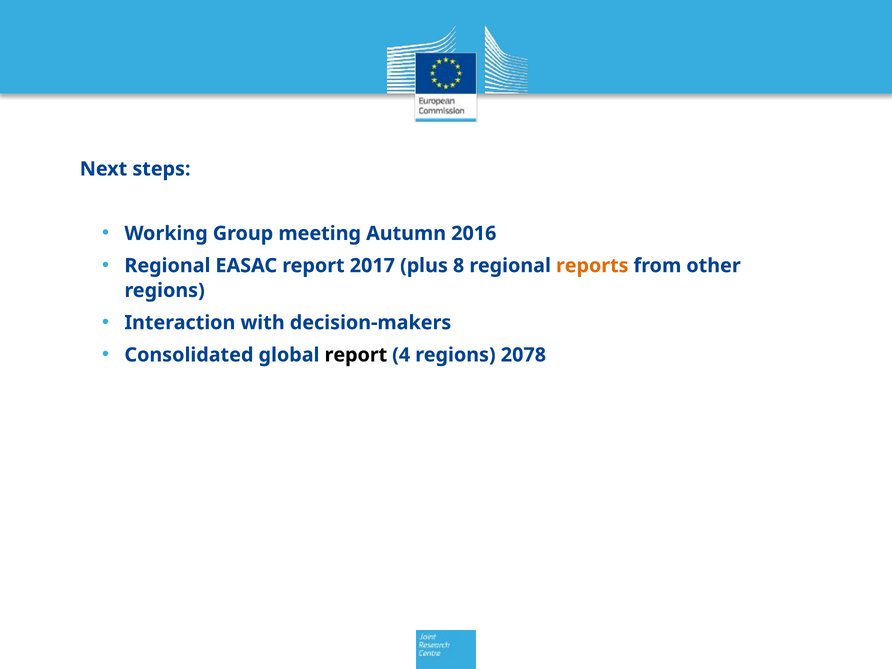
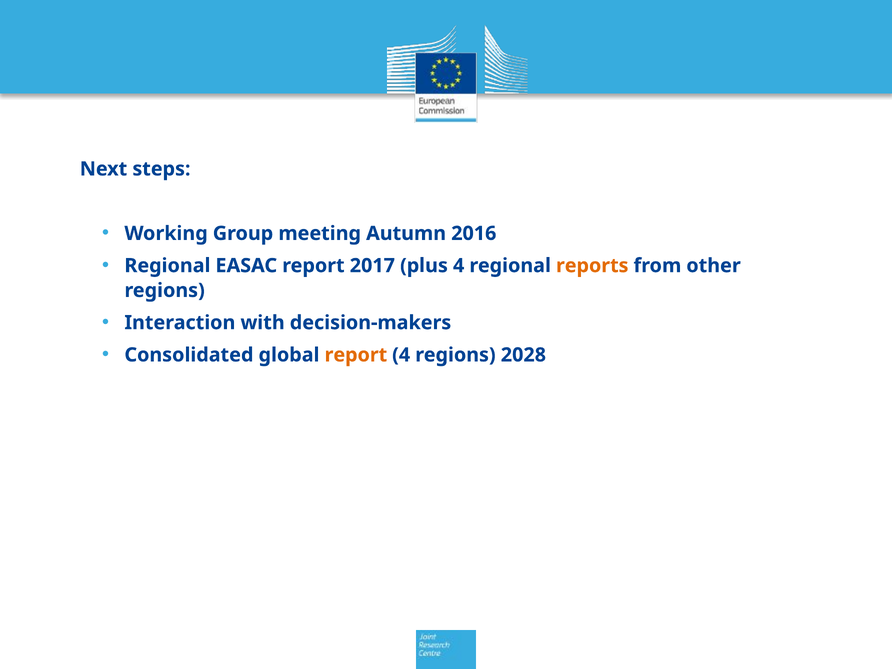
plus 8: 8 -> 4 (459, 266)
report colour: black -> orange (356, 355)
2078: 2078 -> 2028 (523, 355)
